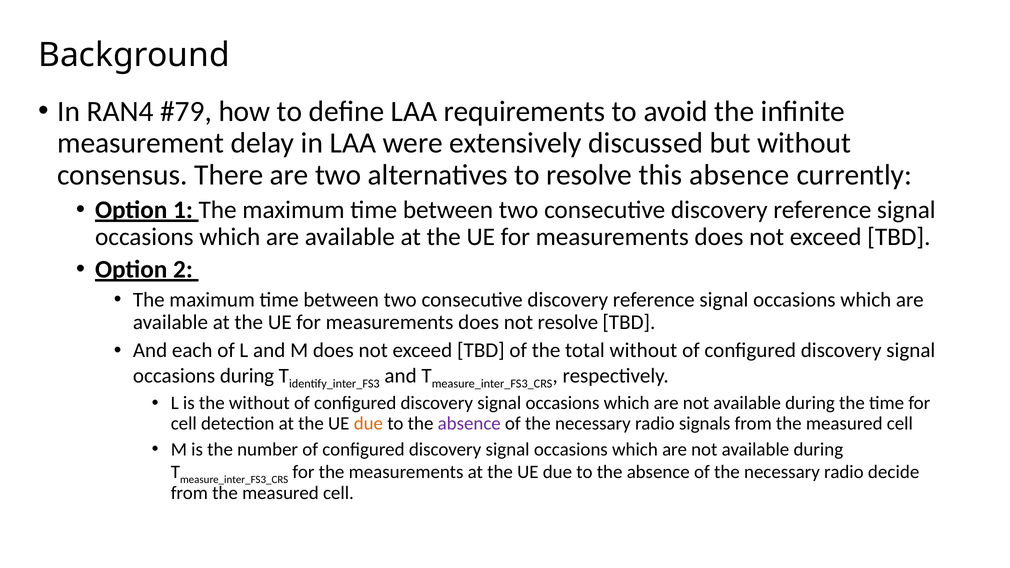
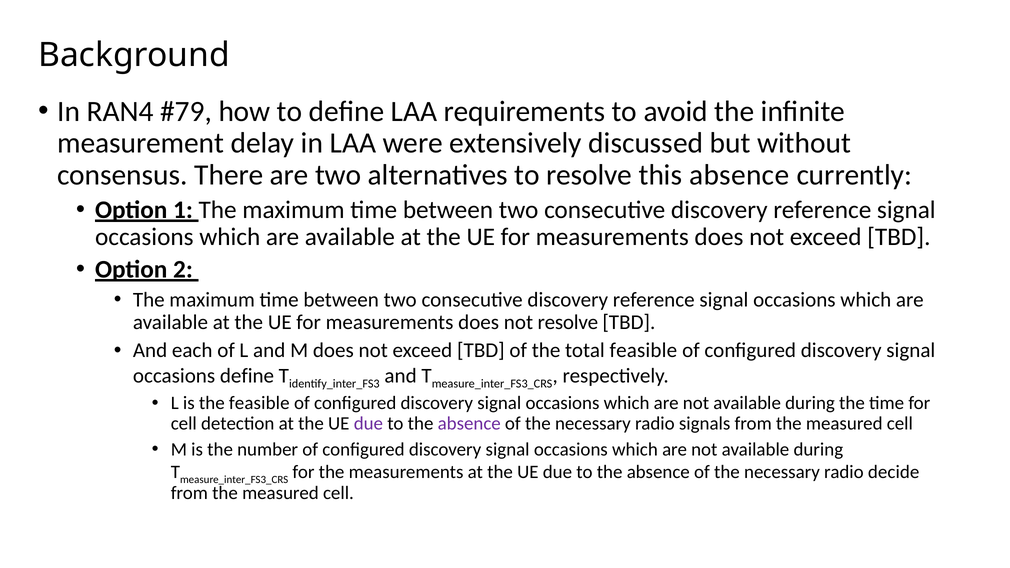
total without: without -> feasible (643, 351)
occasions during: during -> define (247, 376)
the without: without -> feasible (259, 403)
due colour: orange -> purple (368, 424)
